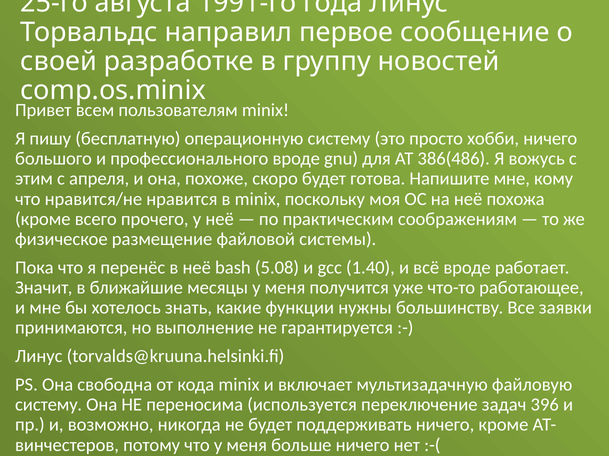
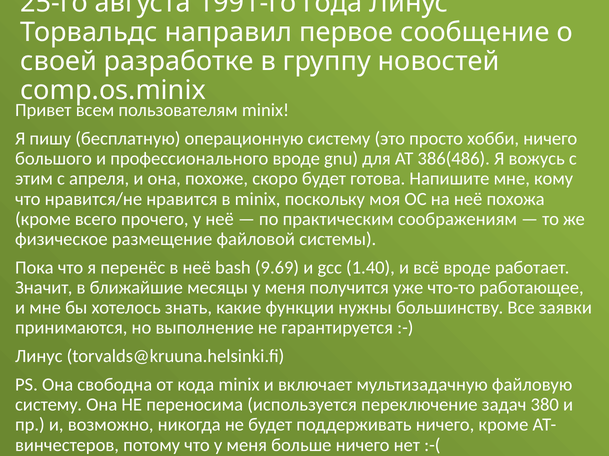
5.08: 5.08 -> 9.69 (277, 268)
396: 396 -> 380 (545, 405)
